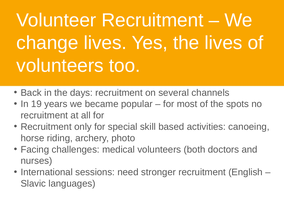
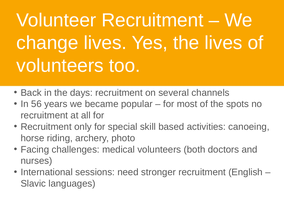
19: 19 -> 56 (36, 104)
